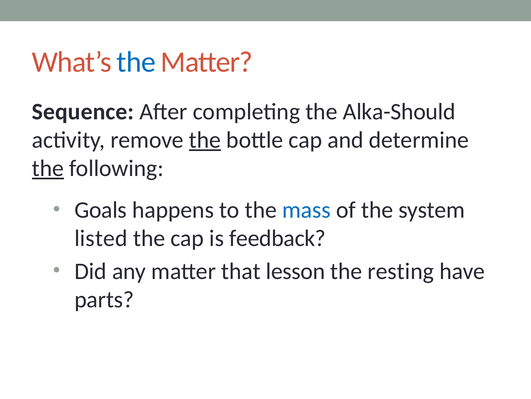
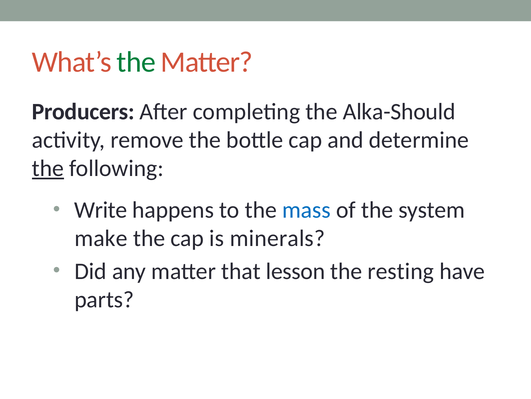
the colour: blue -> green (136, 62)
Sequence: Sequence -> Producers (83, 111)
the underline: present -> none (205, 140)
Goals: Goals -> Write (101, 210)
listed: listed -> make (101, 238)
feedback: feedback -> minerals (277, 238)
